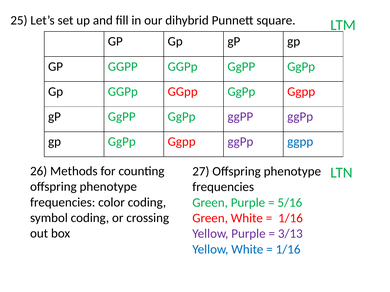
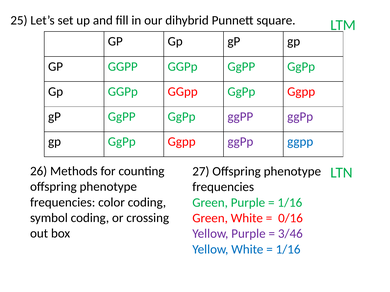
5/16: 5/16 -> 1/16 (290, 203)
1/16: 1/16 -> 0/16 (291, 218)
3/13: 3/13 -> 3/46 (290, 234)
